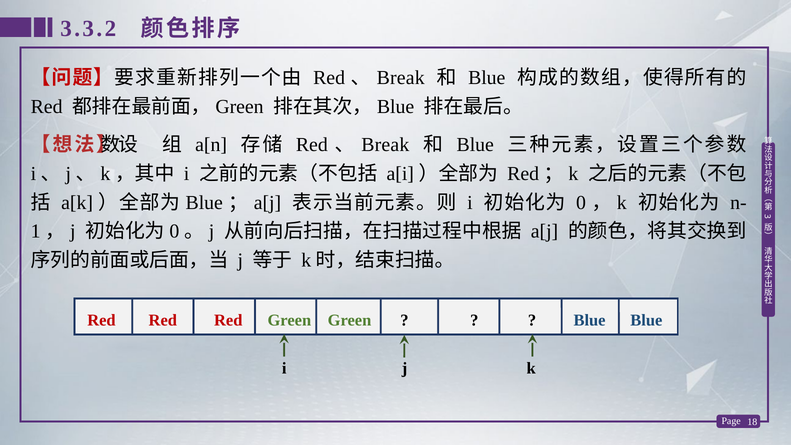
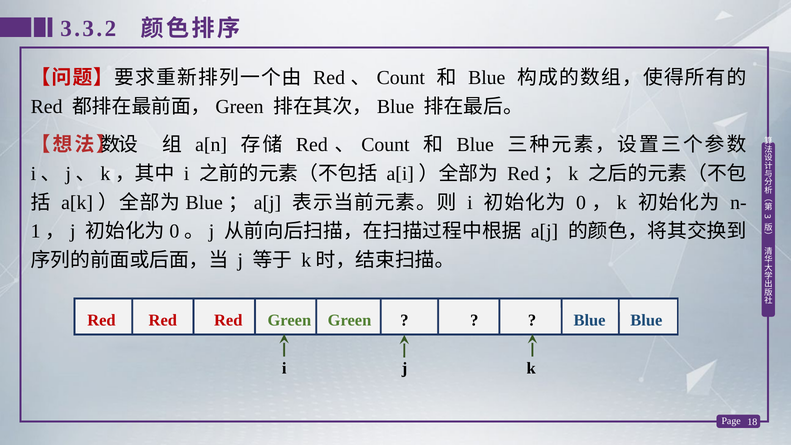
Break: Break -> Count (401, 78)
Break: Break -> Count (385, 145)
